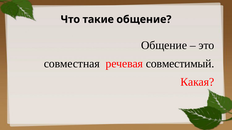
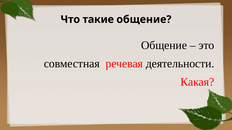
совместимый: совместимый -> деятельности (180, 64)
